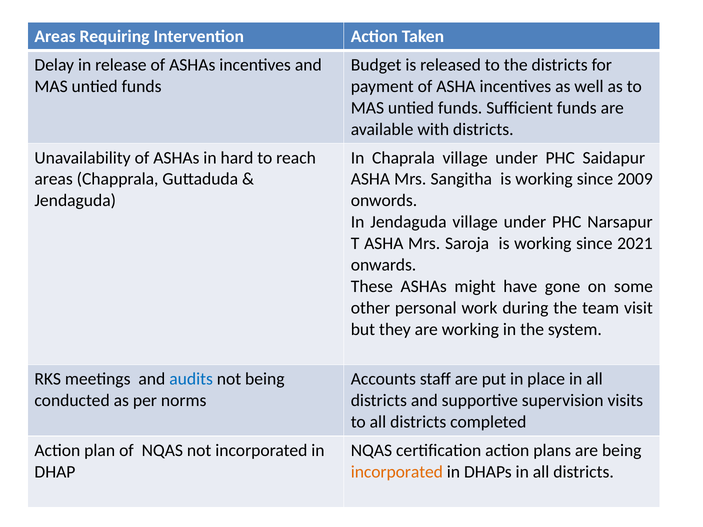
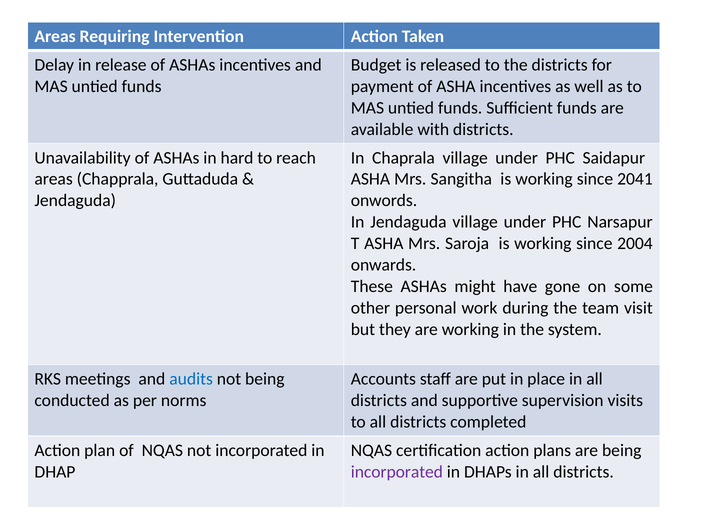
2009: 2009 -> 2041 (635, 179)
2021: 2021 -> 2004 (635, 244)
incorporated colour: orange -> purple (397, 472)
